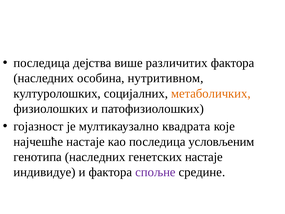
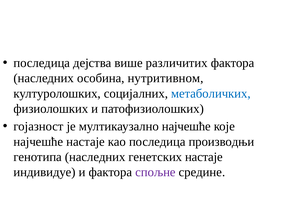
метаболичких colour: orange -> blue (211, 93)
мултикаузално квадрата: квадрата -> најчешће (186, 126)
условљеним: условљеним -> производњи (221, 141)
